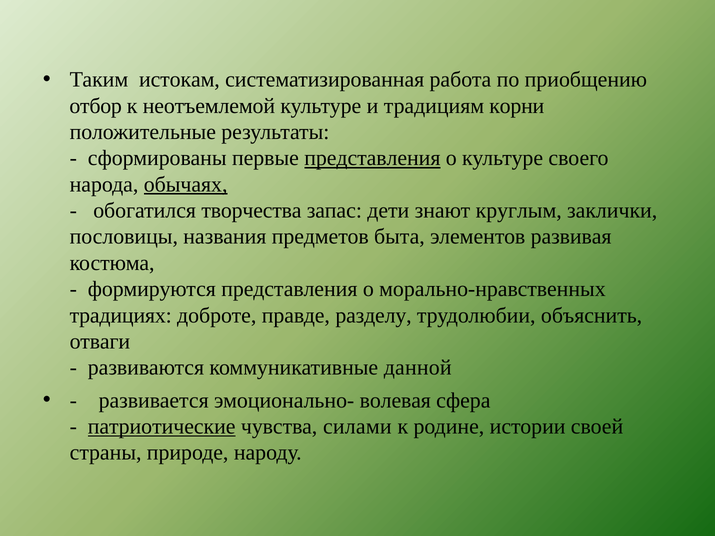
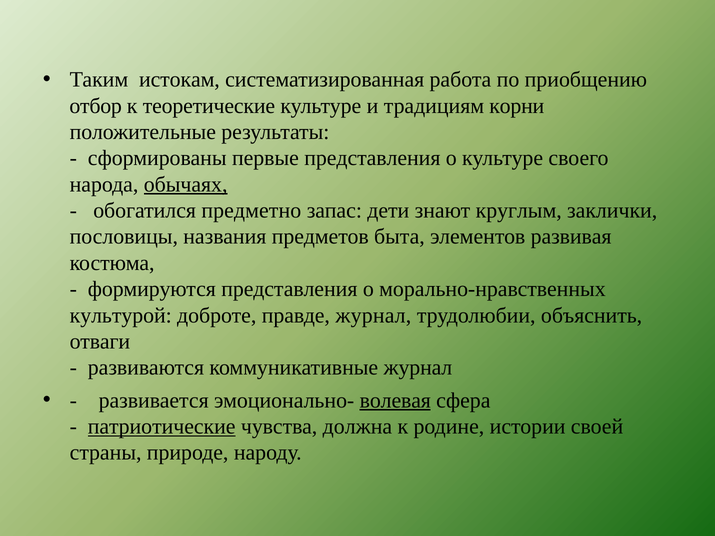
неотъемлемой: неотъемлемой -> теоретические (209, 106)
представления underline: present -> none (372, 158)
творчества: творчества -> предметно (251, 211)
традициях: традициях -> культурой (121, 316)
правде разделу: разделу -> журнал (373, 316)
коммуникативные данной: данной -> журнал (418, 368)
волевая underline: none -> present (395, 401)
силами: силами -> должна (357, 427)
